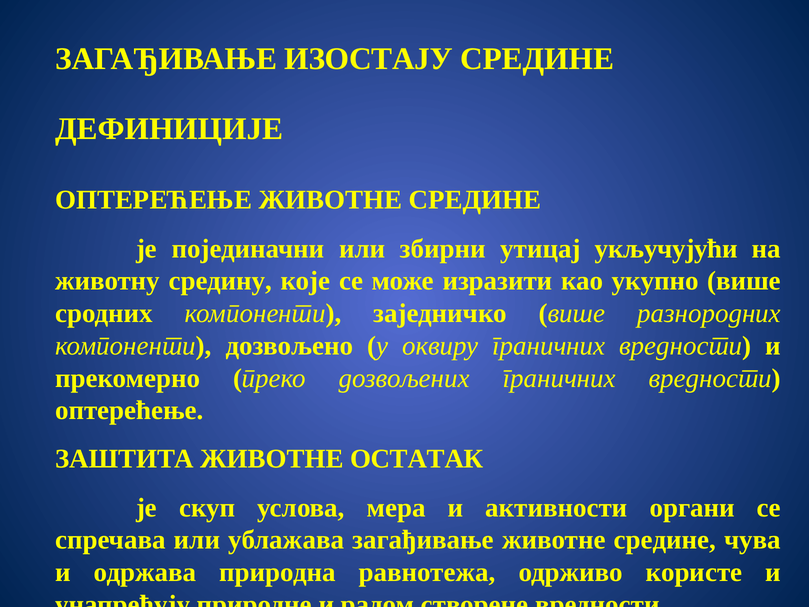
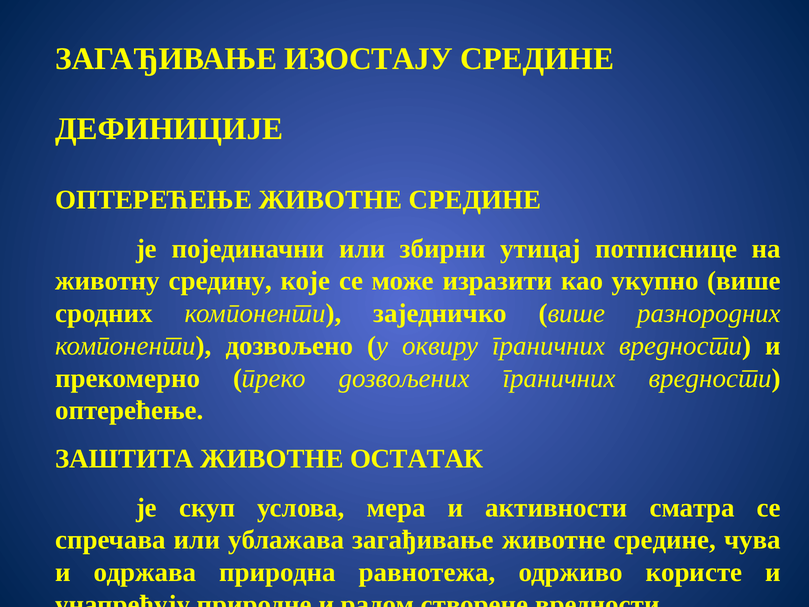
укључујући: укључујући -> потписнице (666, 249)
органи: органи -> сматра (692, 507)
